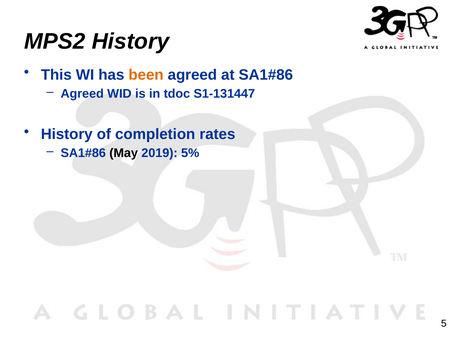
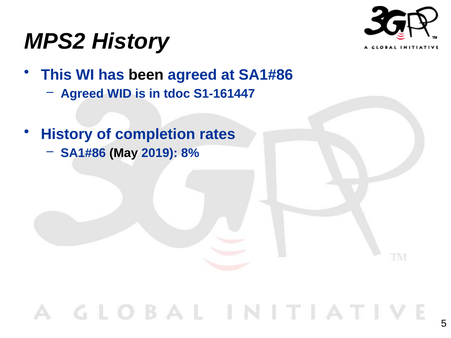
been colour: orange -> black (146, 75)
S1-131447: S1-131447 -> S1-161447 (224, 94)
5%: 5% -> 8% (190, 153)
